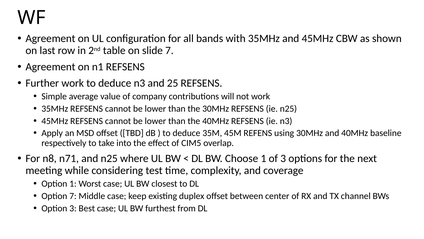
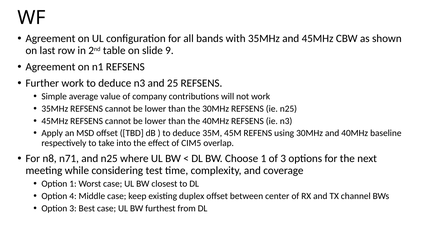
slide 7: 7 -> 9 (169, 50)
Option 7: 7 -> 4 (73, 196)
